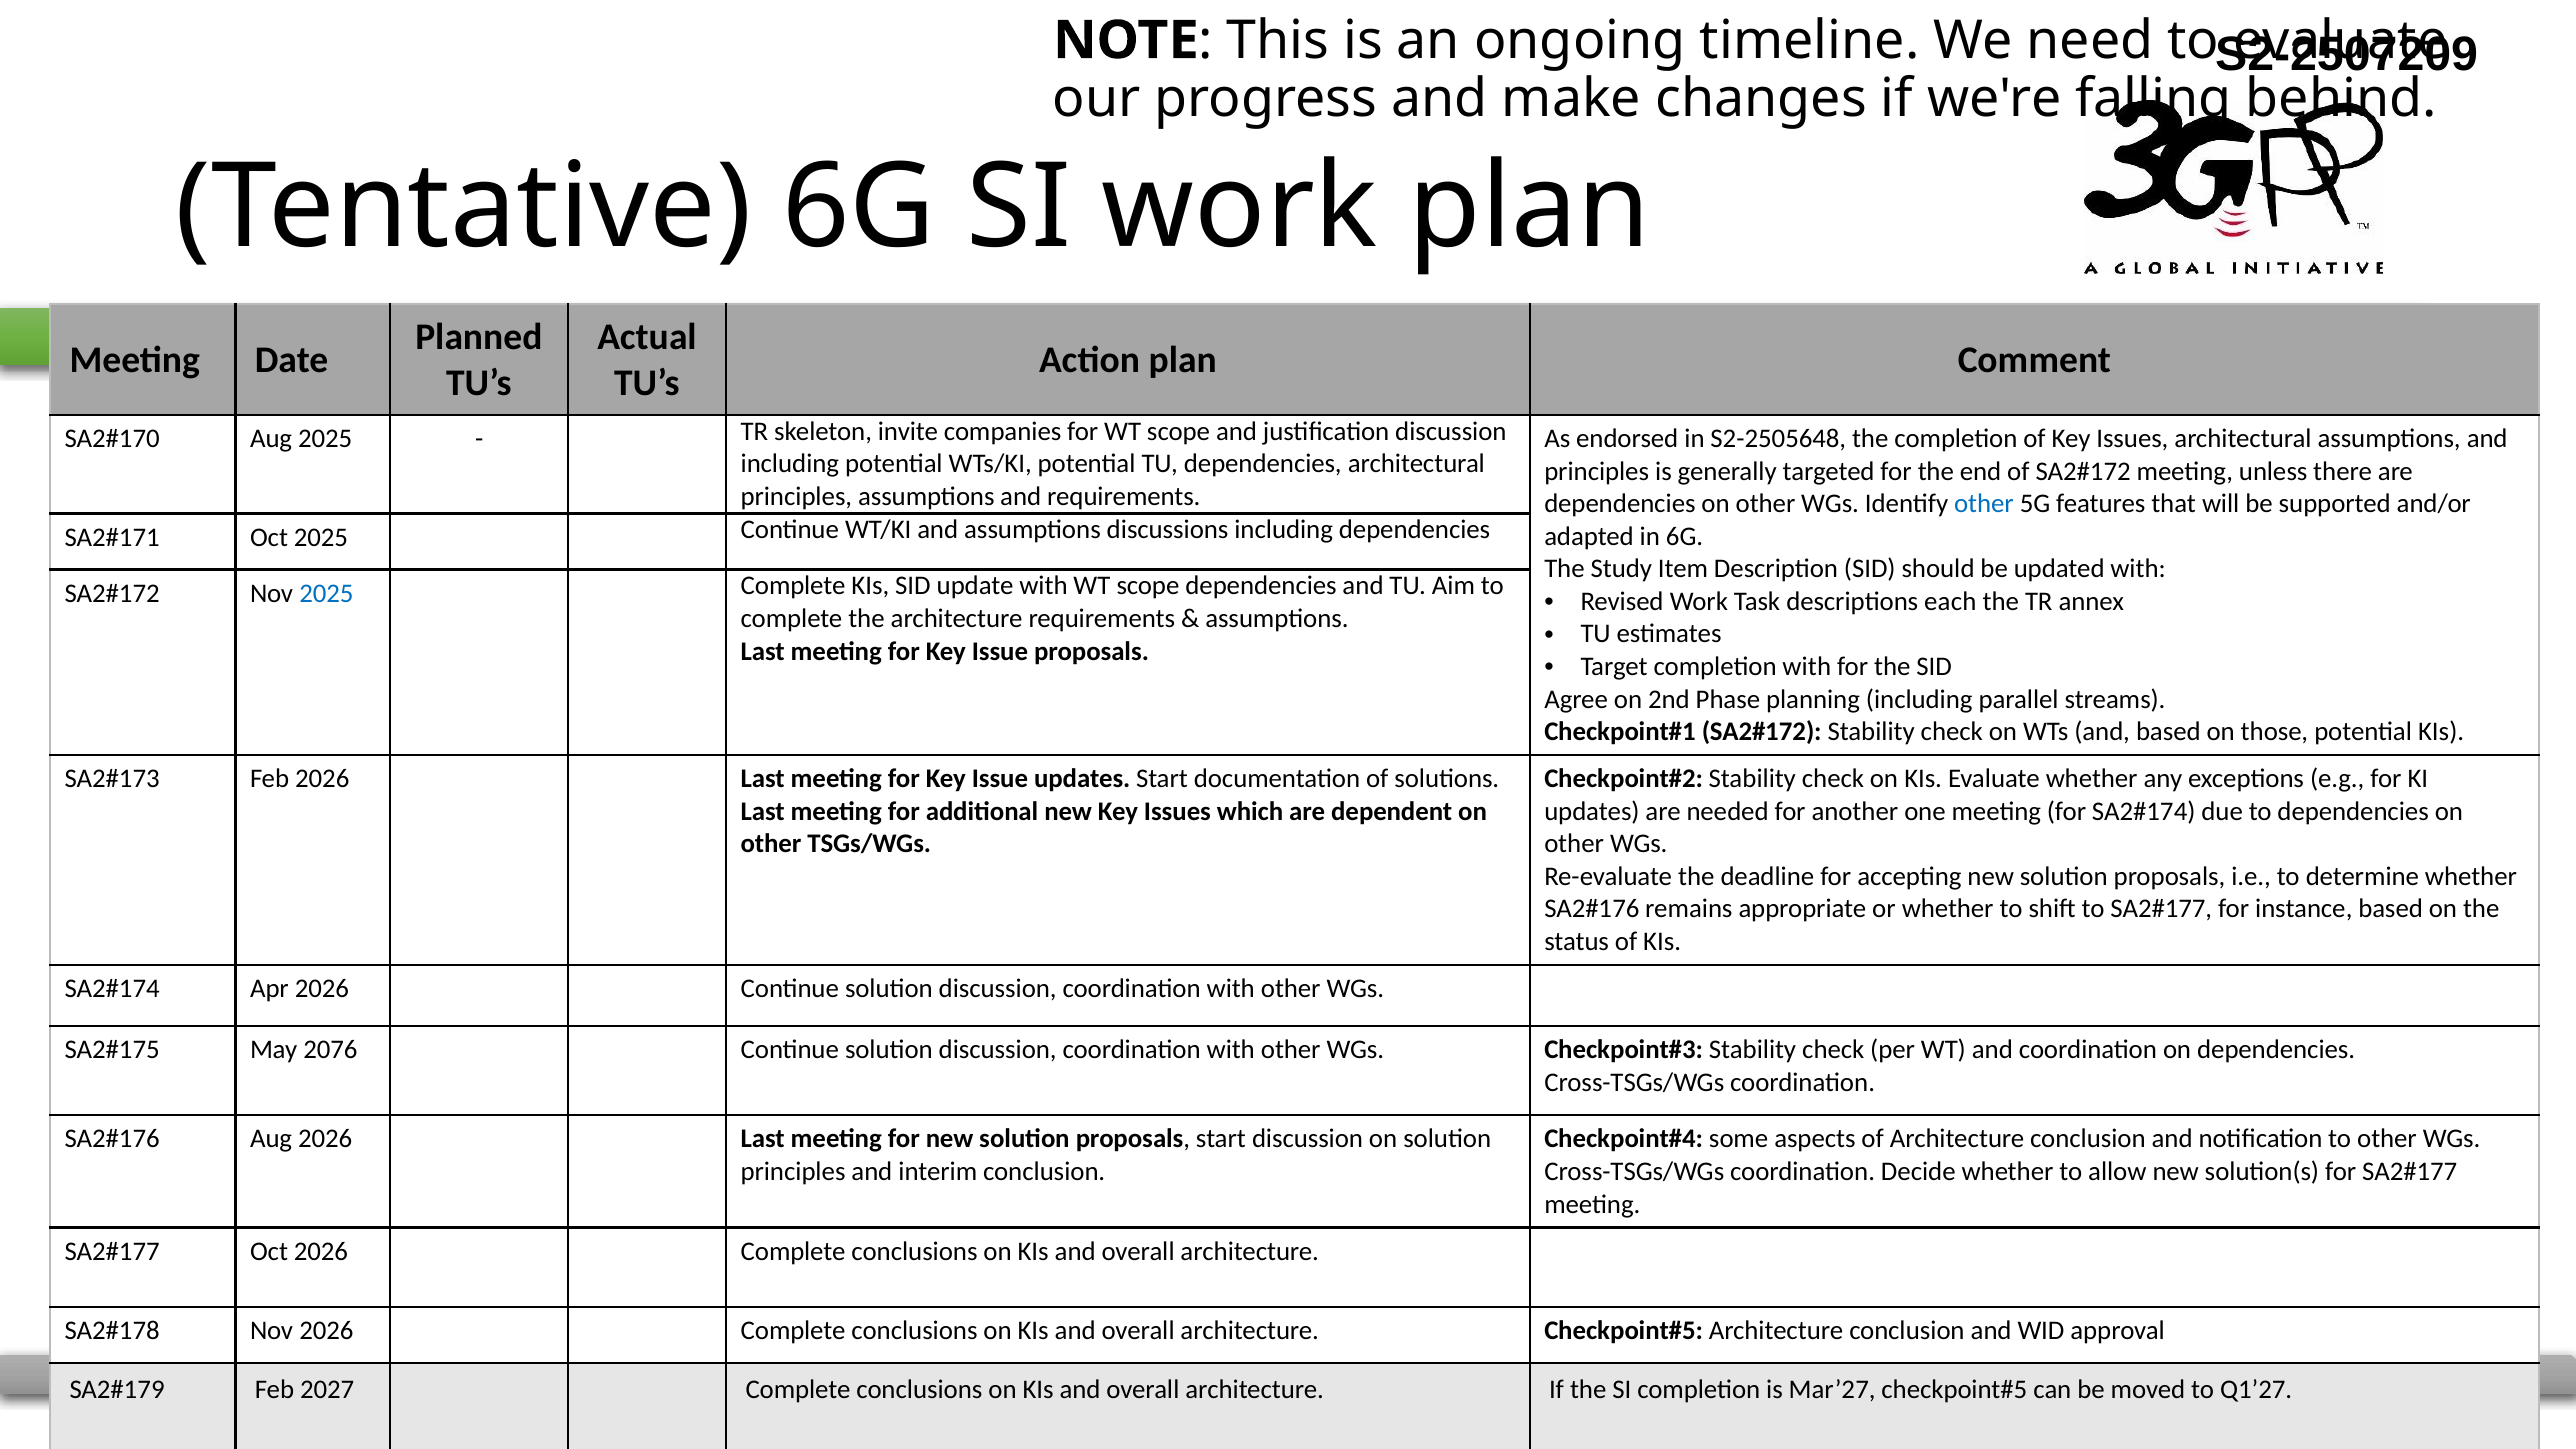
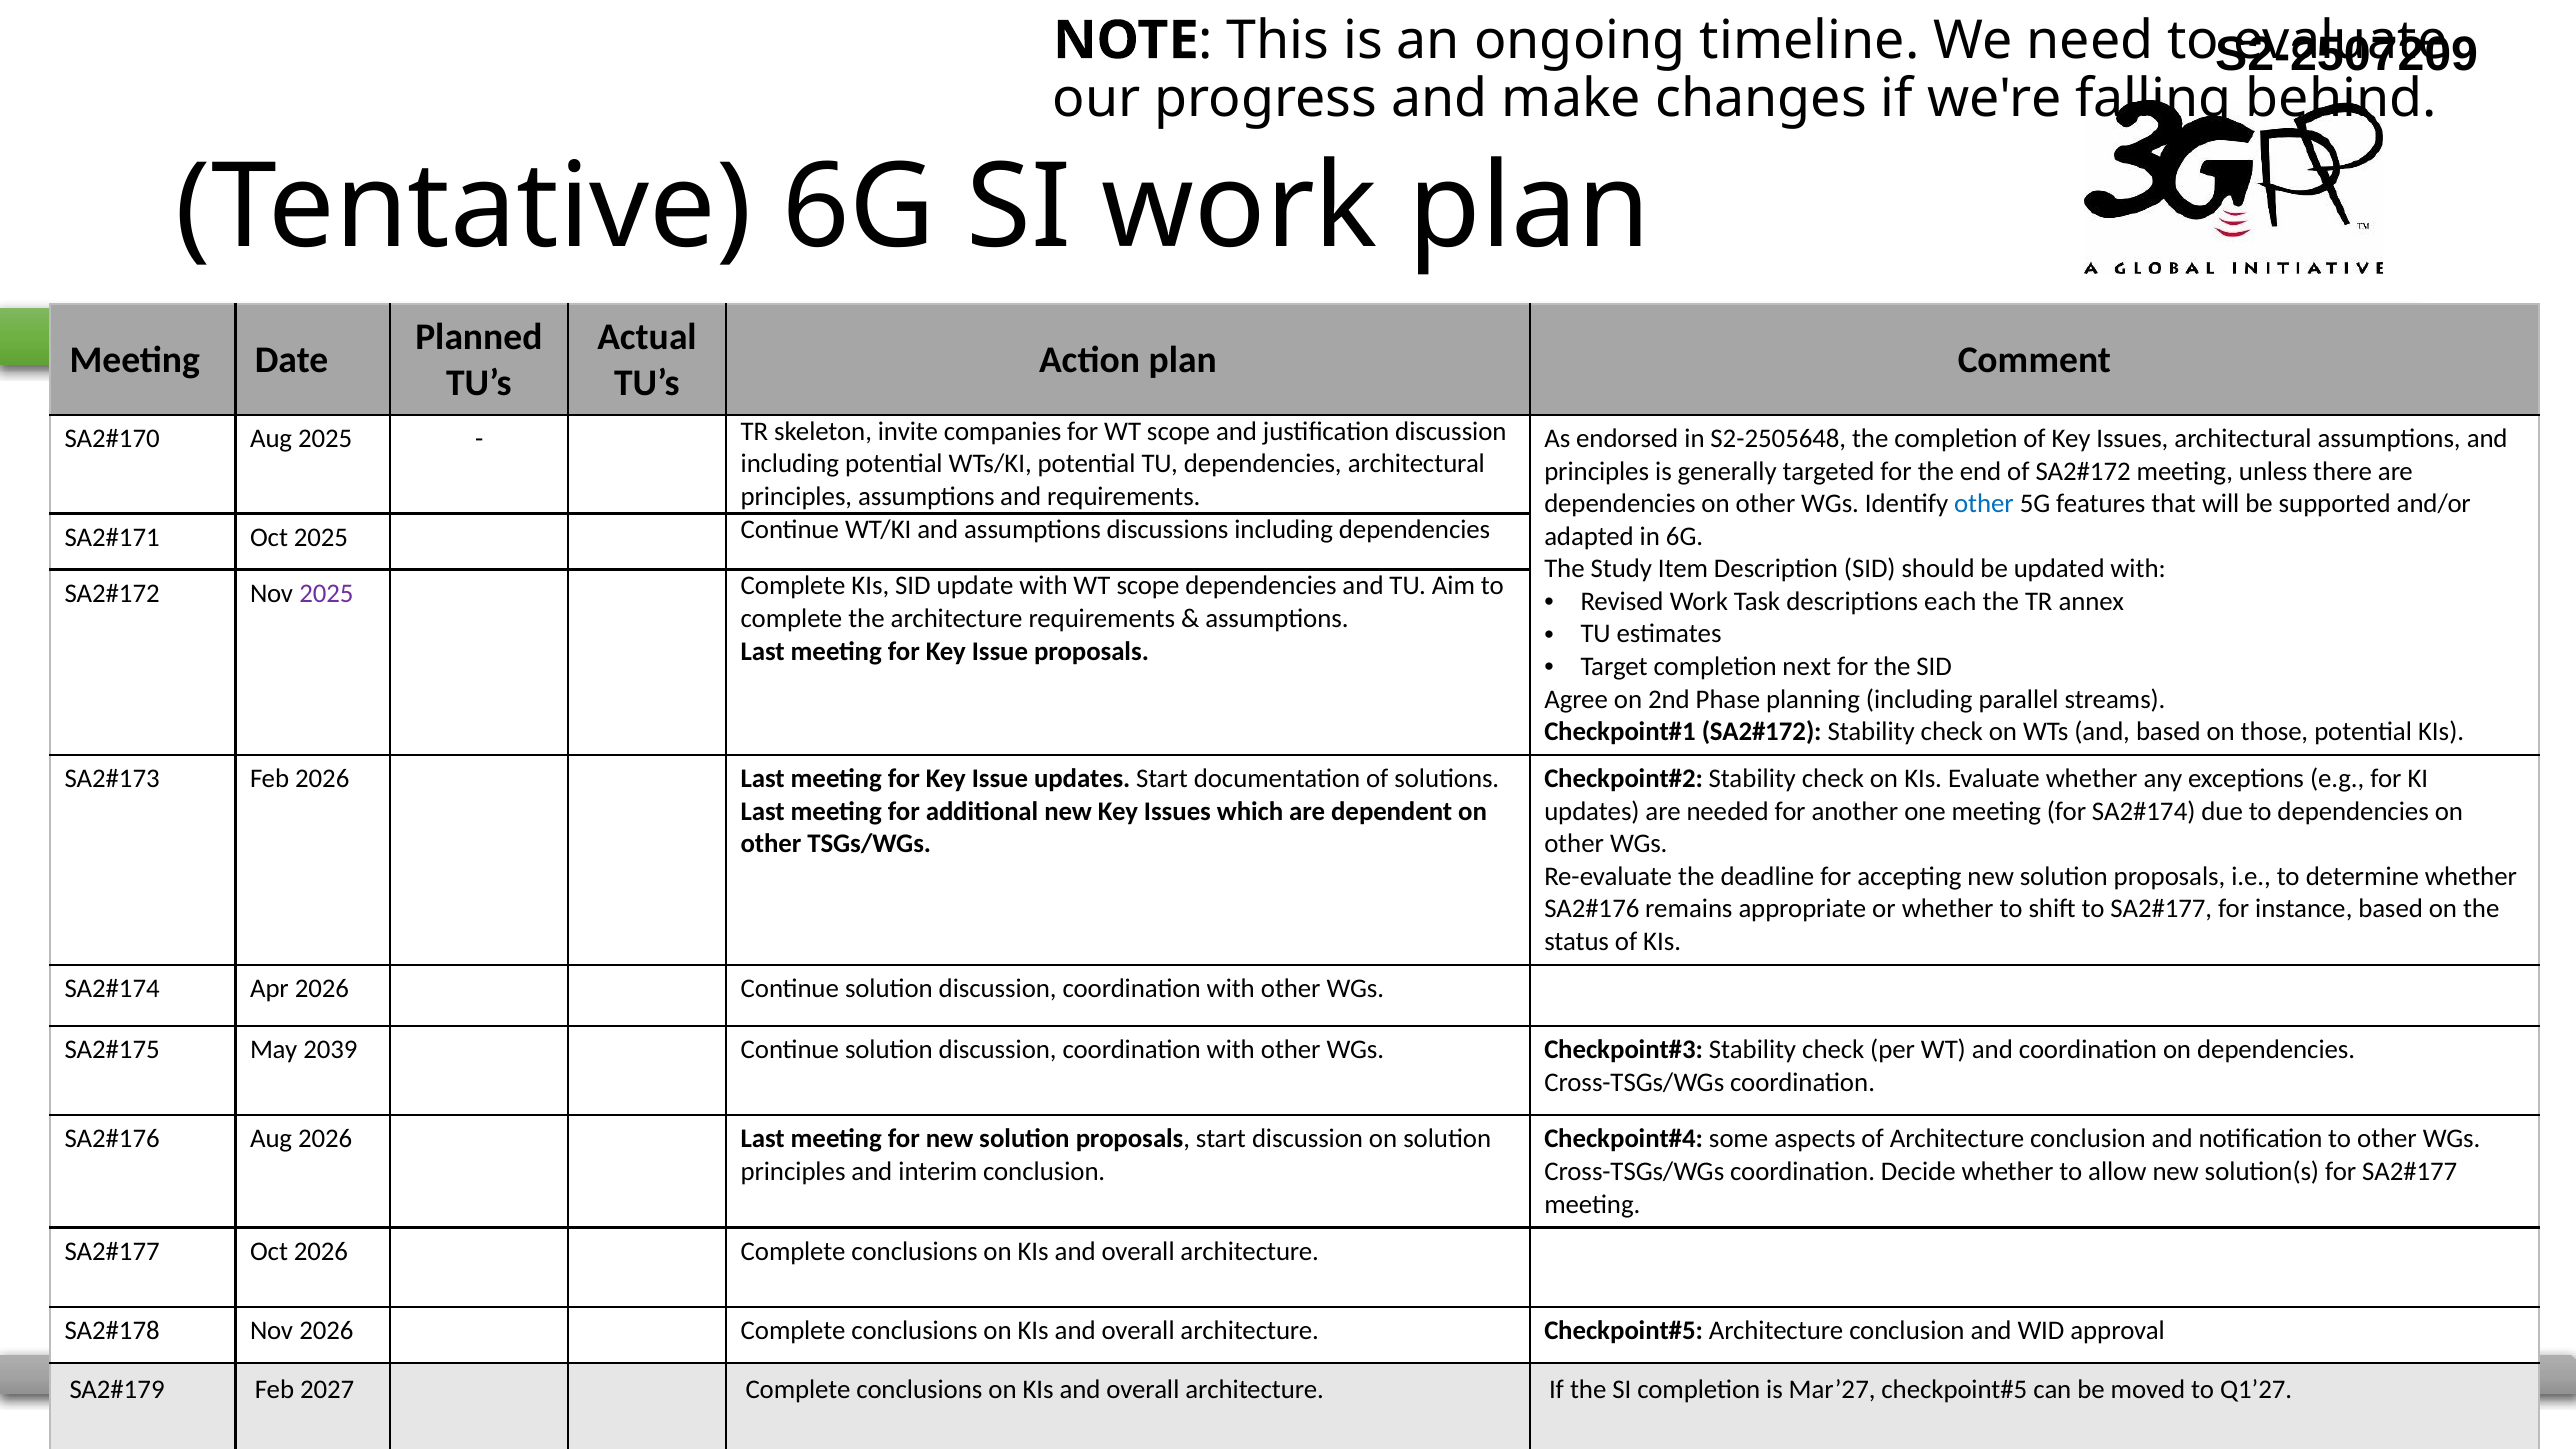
2025 colour: blue -> purple (326, 593)
completion with: with -> next (1807, 667)
2076: 2076 -> 2039 (330, 1050)
